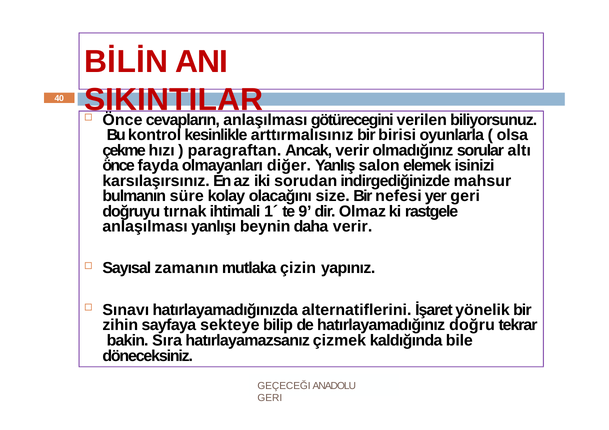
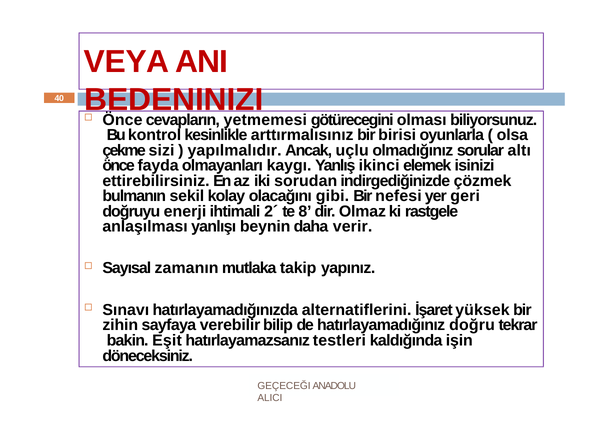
BİLİN: BİLİN -> VEYA (127, 62)
SIKINTILAR: SIKINTILAR -> BEDENINIZI (174, 100)
cevapların anlaşılması: anlaşılması -> yetmemesi (265, 120)
verilen: verilen -> olması (422, 120)
hızı: hızı -> sizi (162, 150)
paragraftan: paragraftan -> yapılmalıdır (235, 150)
Ancak verir: verir -> uçlu (352, 150)
diğer: diğer -> kaygı (289, 166)
salon: salon -> ikinci (379, 166)
karsılaşırsınız: karsılaşırsınız -> ettirebilirsiniz (156, 181)
mahsur: mahsur -> çözmek (483, 181)
süre: süre -> sekil (187, 196)
size: size -> gibi (333, 196)
tırnak: tırnak -> enerji (185, 212)
1´: 1´ -> 2´ (271, 212)
9: 9 -> 8 (305, 212)
çizin: çizin -> takip (298, 268)
yönelik: yönelik -> yüksek (482, 310)
sekteye: sekteye -> verebilir (230, 326)
Sıra: Sıra -> Eşit (167, 341)
çizmek: çizmek -> testleri (339, 341)
bile: bile -> işin (459, 341)
GERI: GERI -> ALICI (270, 398)
